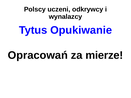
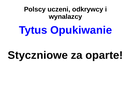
Opracowań: Opracowań -> Styczniowe (38, 55)
mierze: mierze -> oparte (104, 55)
